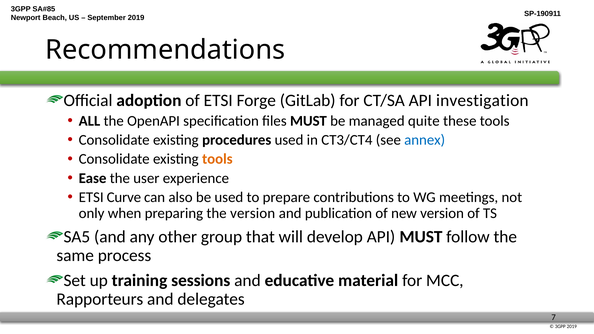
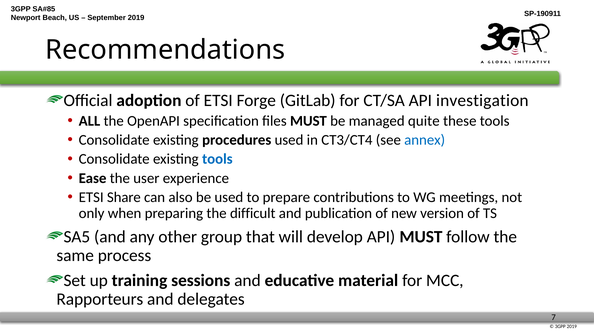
tools colour: orange -> blue (217, 159)
Curve: Curve -> Share (124, 197)
the version: version -> difficult (253, 213)
